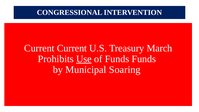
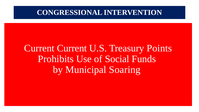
March: March -> Points (159, 48)
Use underline: present -> none (84, 59)
of Funds: Funds -> Social (117, 59)
